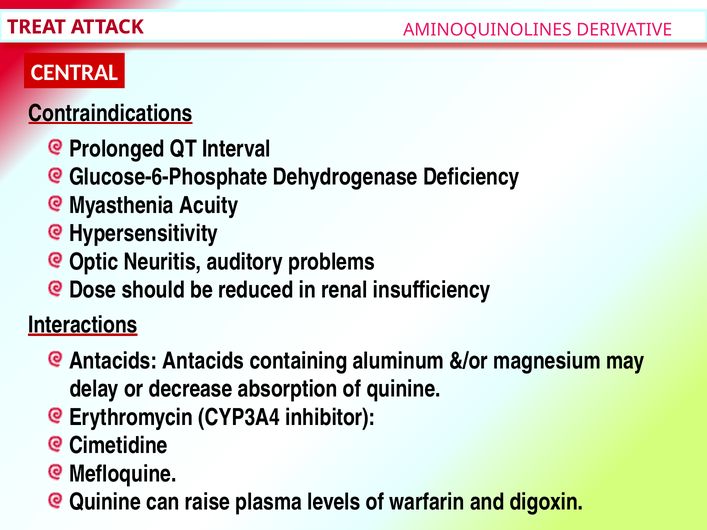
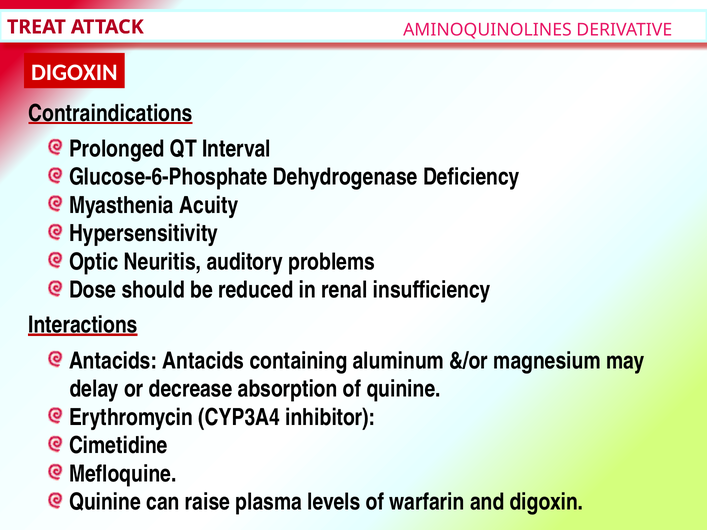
CENTRAL: CENTRAL -> DIGOXIN (74, 72)
